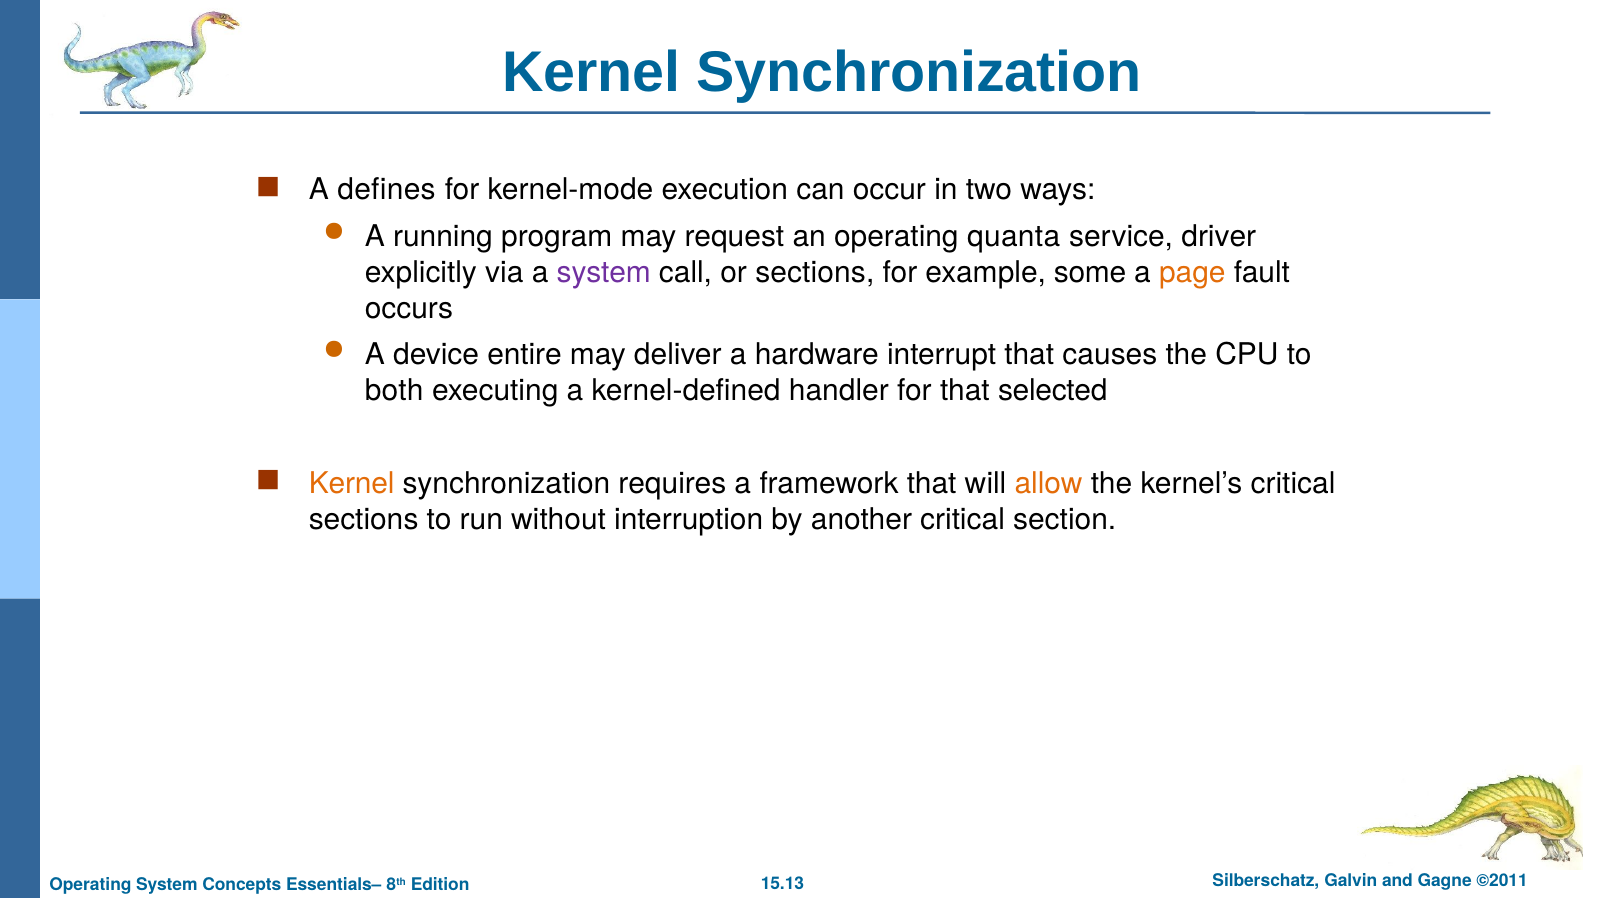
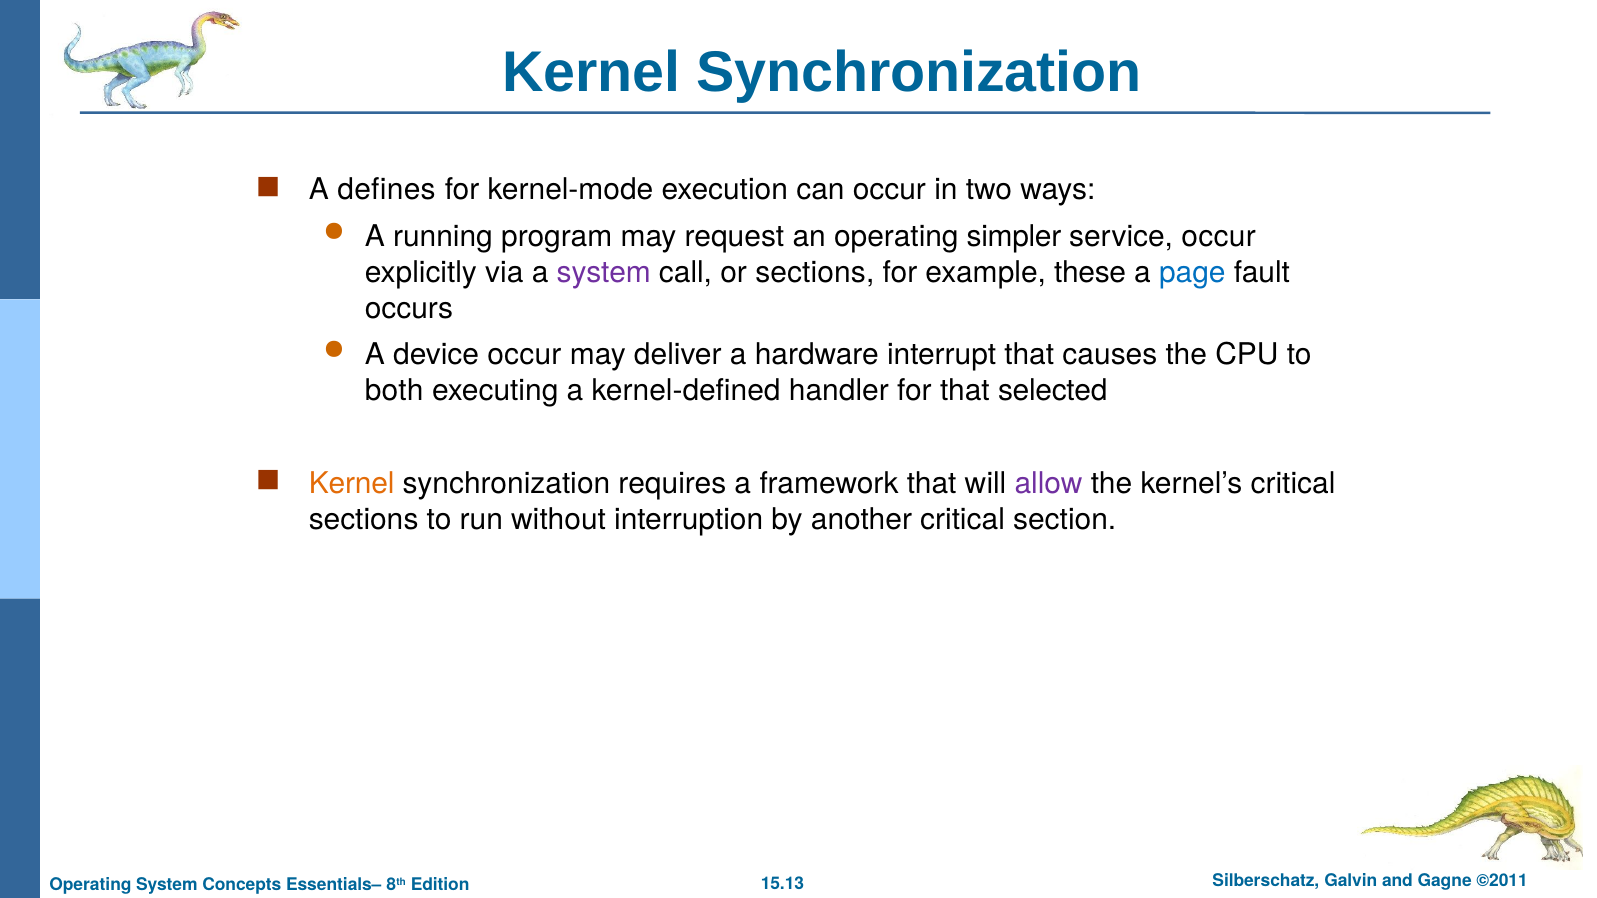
quanta: quanta -> simpler (1014, 237)
service driver: driver -> occur (1219, 237)
some: some -> these (1090, 272)
page colour: orange -> blue (1192, 272)
device entire: entire -> occur (524, 355)
allow colour: orange -> purple (1049, 484)
